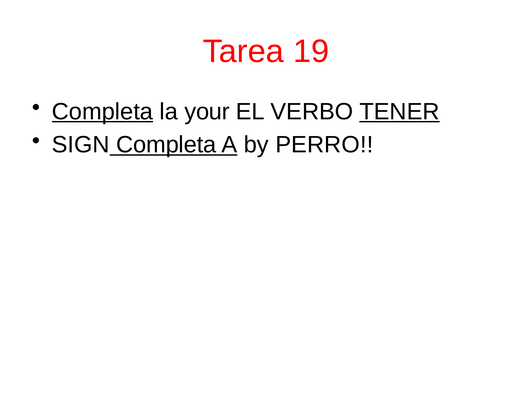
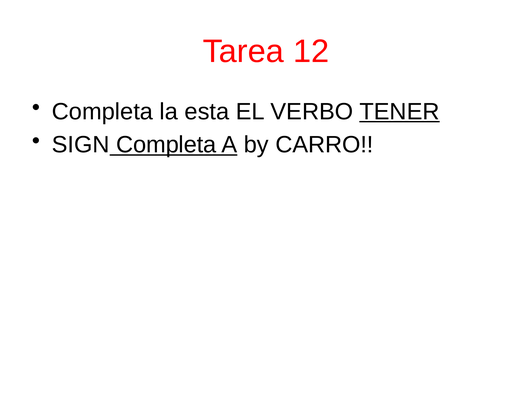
19: 19 -> 12 (311, 51)
Completa underline: present -> none (102, 112)
your: your -> esta (207, 112)
PERRO: PERRO -> CARRO (324, 145)
